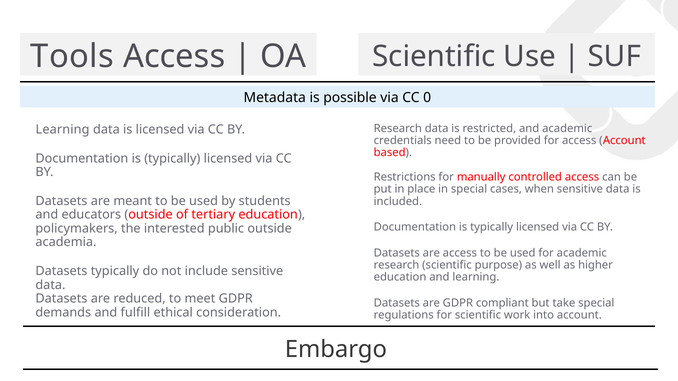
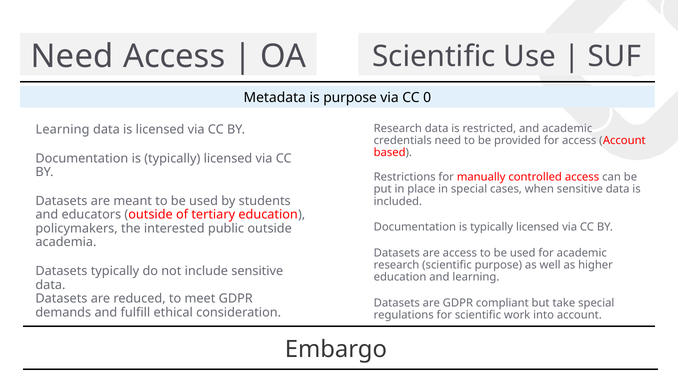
Tools: Tools -> Need (72, 57)
is possible: possible -> purpose (350, 98)
